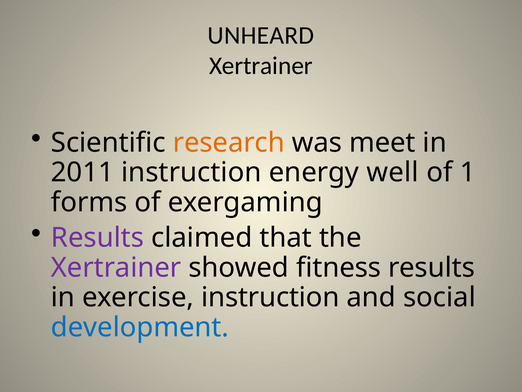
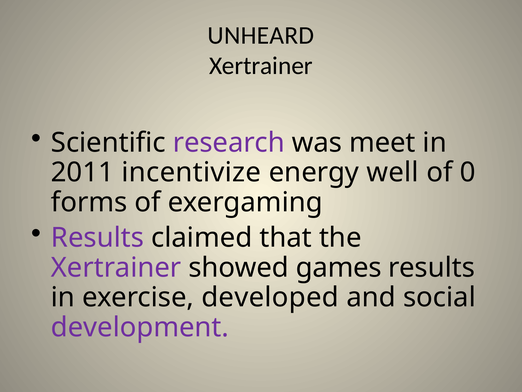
research colour: orange -> purple (229, 143)
2011 instruction: instruction -> incentivize (191, 172)
1: 1 -> 0 (468, 172)
fitness: fitness -> games (339, 267)
exercise instruction: instruction -> developed (270, 297)
development colour: blue -> purple (140, 327)
